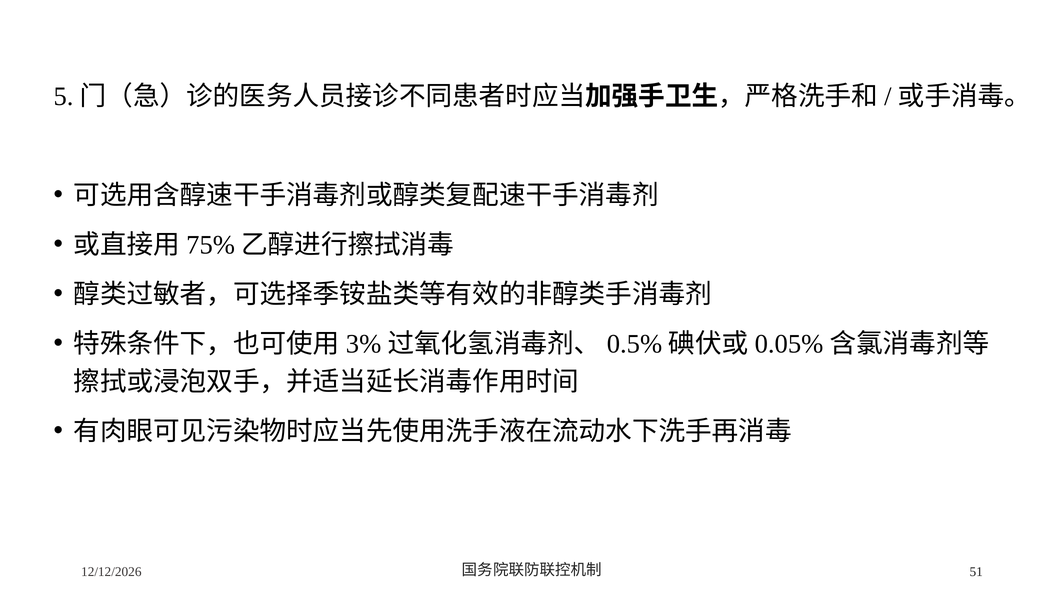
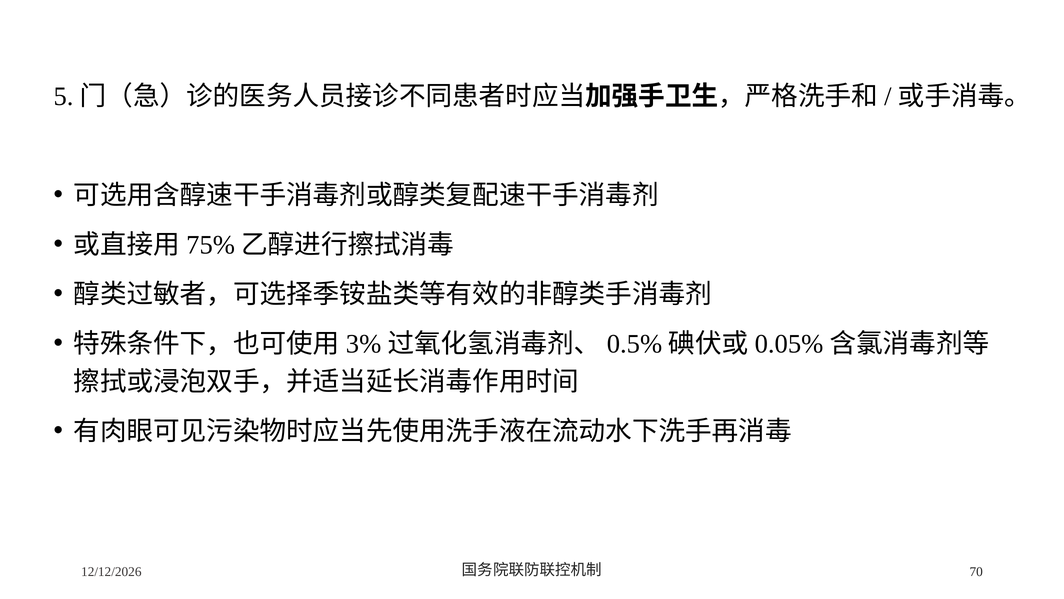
51: 51 -> 70 (976, 572)
